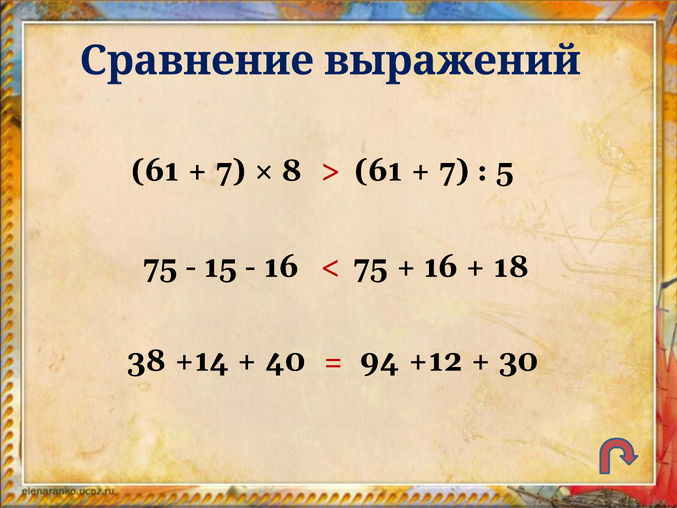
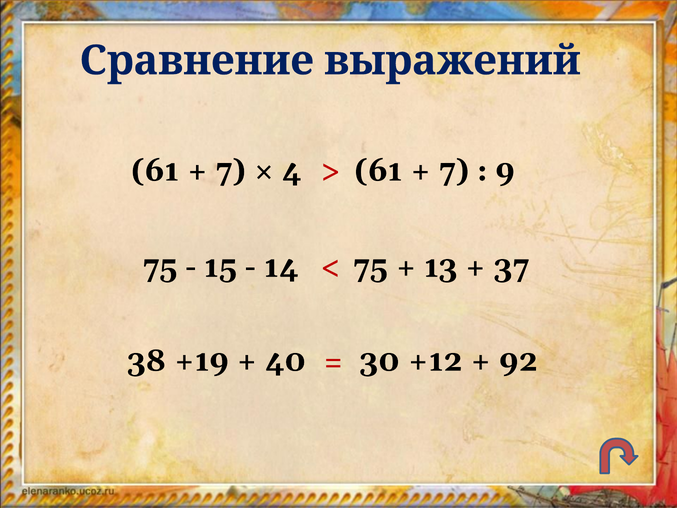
8: 8 -> 4 (292, 171)
5: 5 -> 9 (505, 171)
16: 16 -> 14 (281, 267)
16: 16 -> 13 (441, 267)
18: 18 -> 37 (511, 267)
+14: +14 -> +19 (201, 361)
94: 94 -> 30 (379, 361)
30: 30 -> 92 (518, 361)
